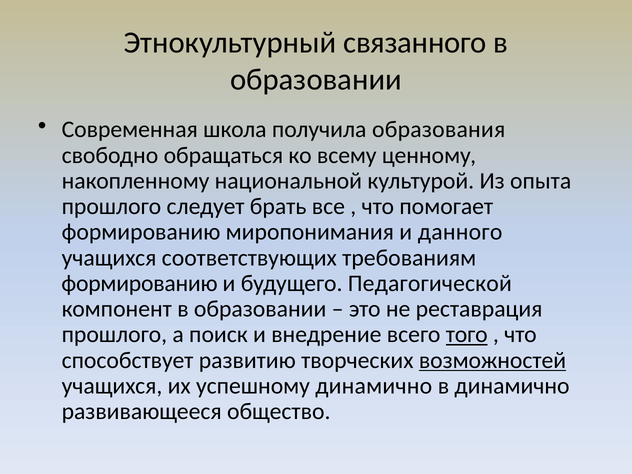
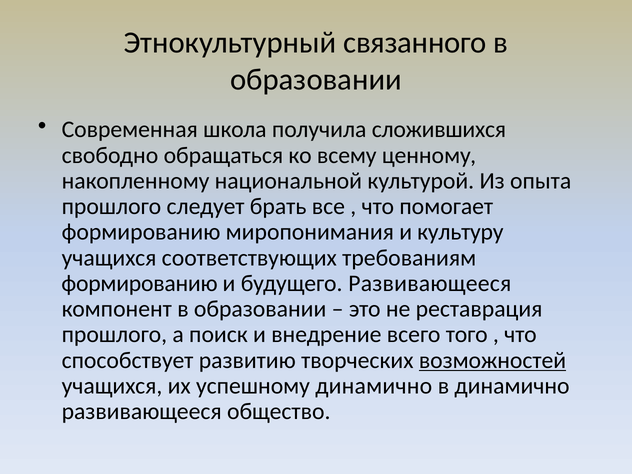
образования: образования -> сложившихся (439, 130)
данного: данного -> культуру (460, 232)
будущего Педагогической: Педагогической -> Развивающееся (430, 283)
того underline: present -> none (467, 335)
